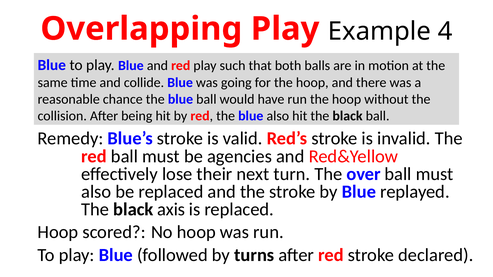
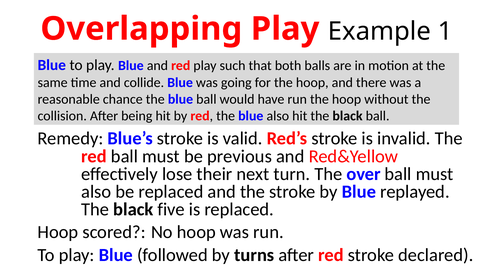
4: 4 -> 1 (445, 31)
agencies: agencies -> previous (240, 156)
axis: axis -> five (171, 210)
